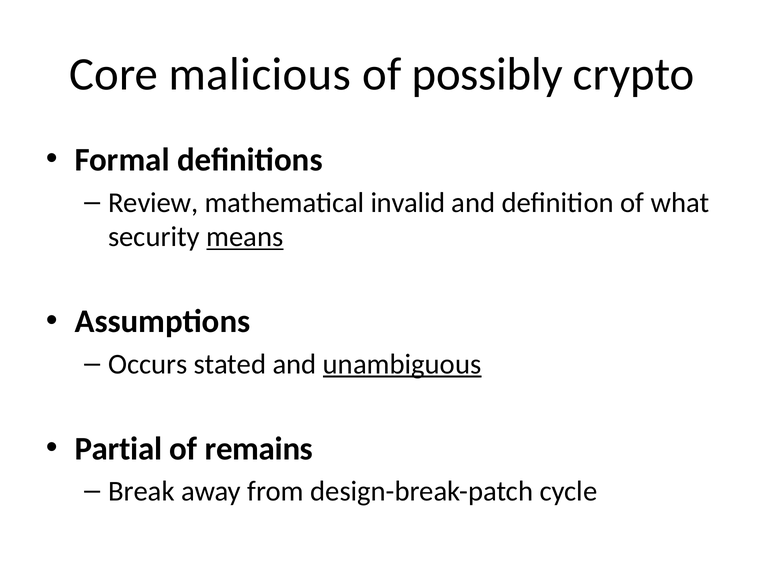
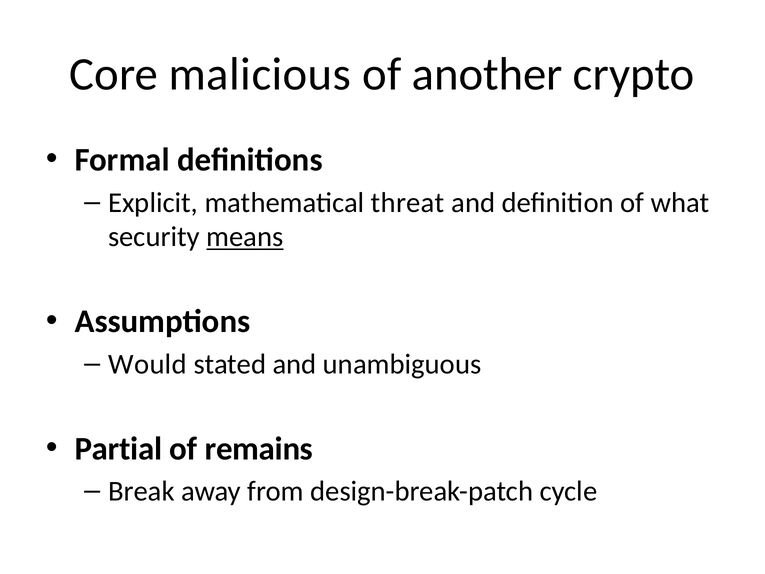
possibly: possibly -> another (487, 74)
Review: Review -> Explicit (153, 202)
invalid: invalid -> threat (408, 202)
Occurs: Occurs -> Would (148, 364)
unambiguous underline: present -> none (402, 364)
